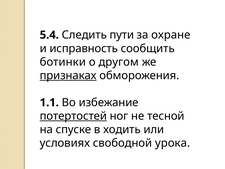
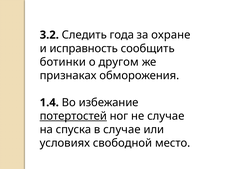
5.4: 5.4 -> 3.2 (49, 35)
пути: пути -> года (122, 35)
признаках underline: present -> none (68, 75)
1.1: 1.1 -> 1.4 (49, 102)
не тесной: тесной -> случае (166, 116)
спуске: спуске -> спуска (73, 129)
в ходить: ходить -> случае (122, 129)
урока: урока -> место (173, 143)
